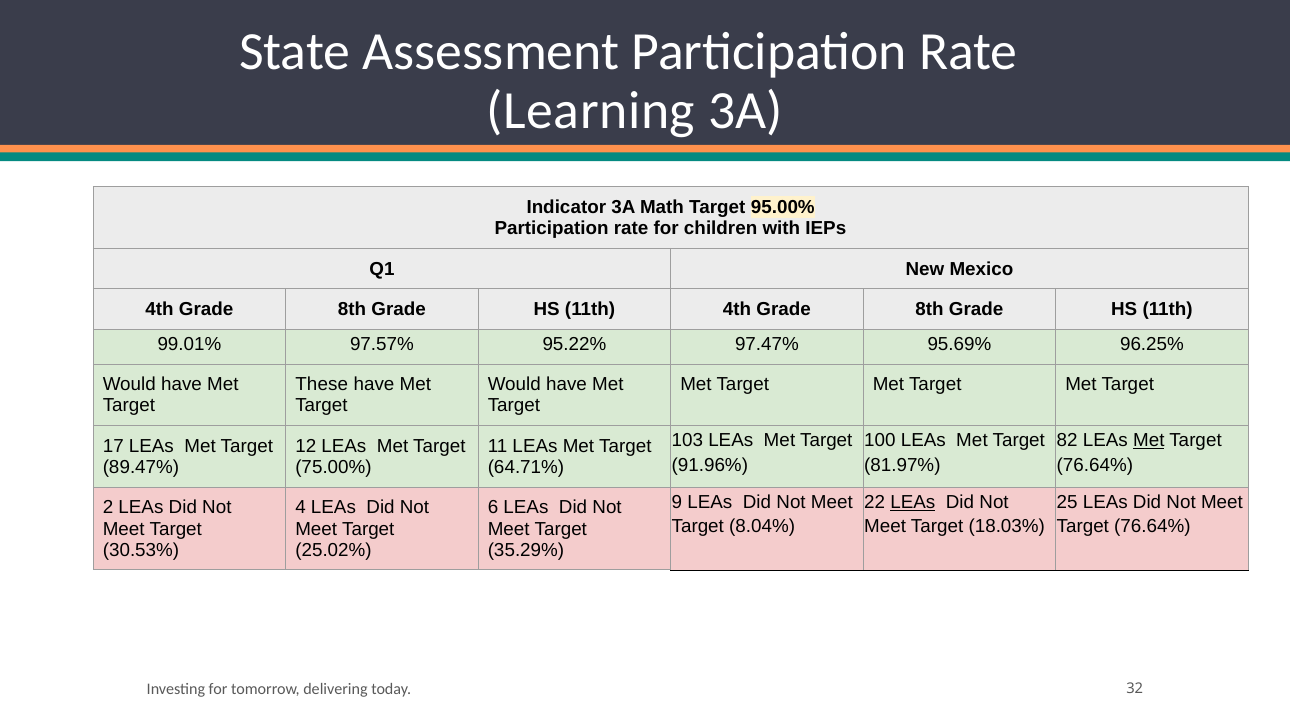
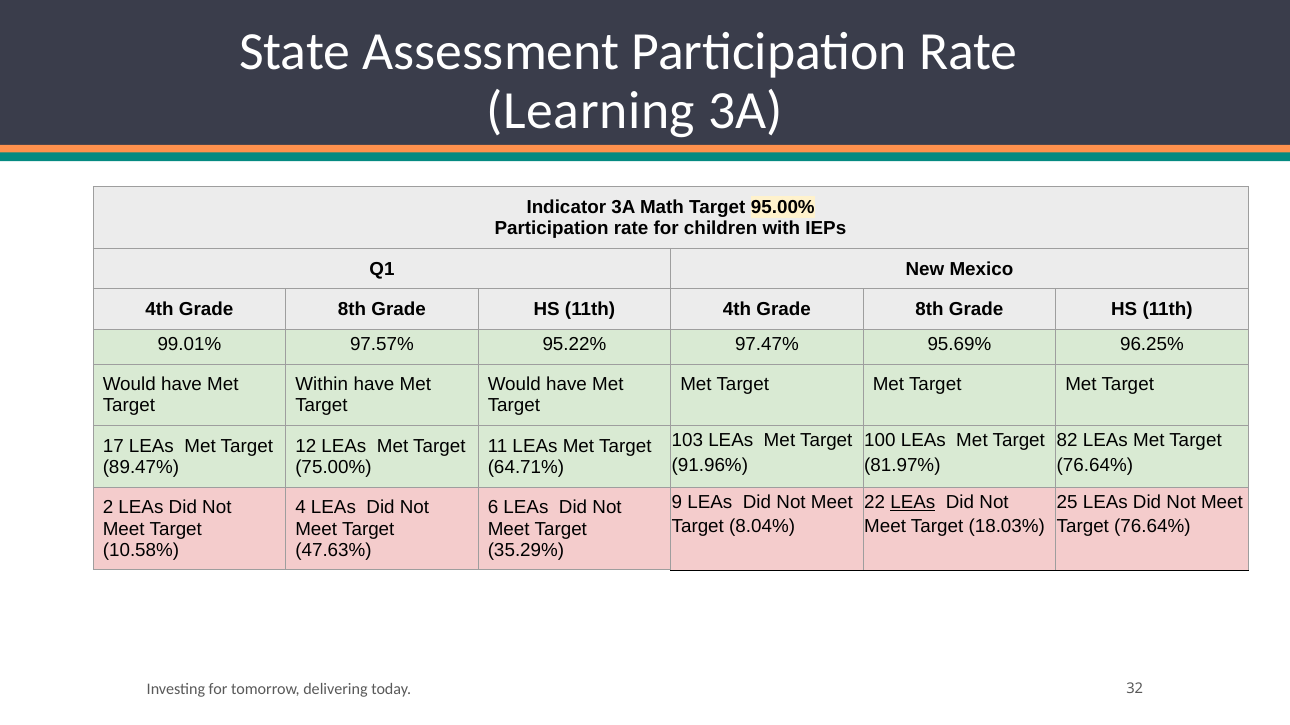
These: These -> Within (322, 385)
Met underline: present -> none (1149, 441)
30.53%: 30.53% -> 10.58% (141, 550)
25.02%: 25.02% -> 47.63% (333, 550)
